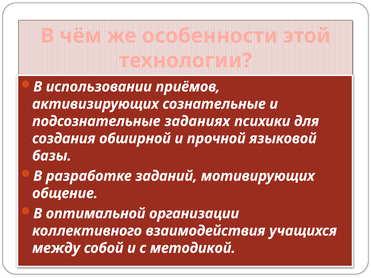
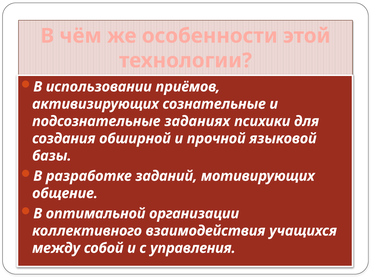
методикой: методикой -> управления (193, 248)
